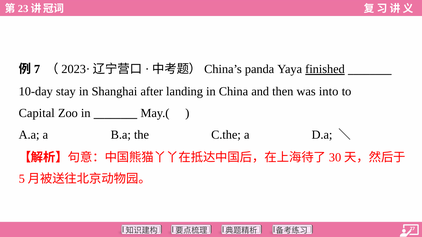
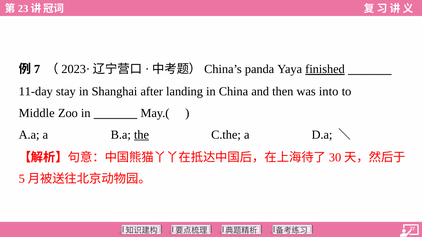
10-day: 10-day -> 11-day (36, 92)
Capital: Capital -> Middle (37, 113)
the underline: none -> present (142, 135)
